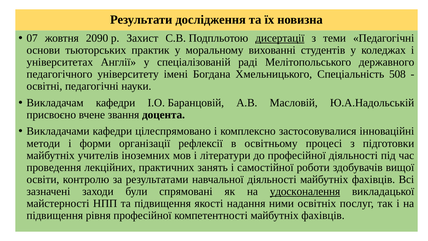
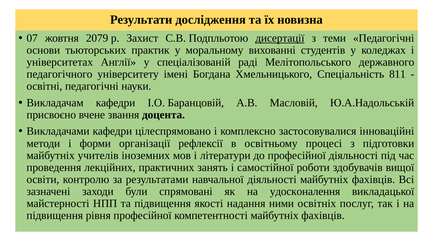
2090: 2090 -> 2079 (97, 38)
508: 508 -> 811 (397, 74)
удосконалення underline: present -> none (305, 191)
